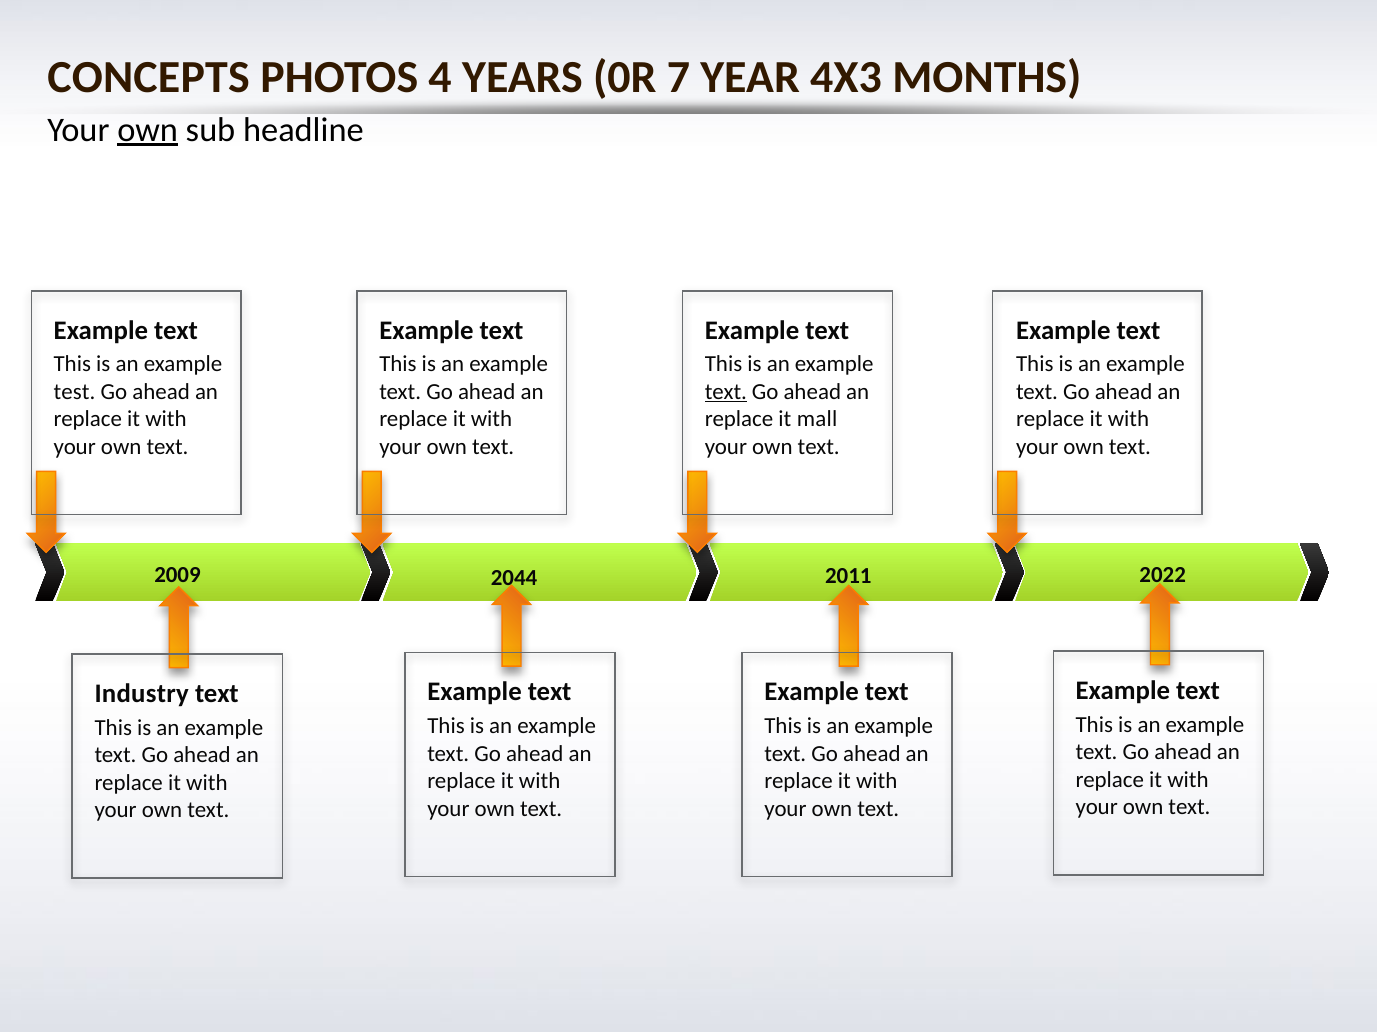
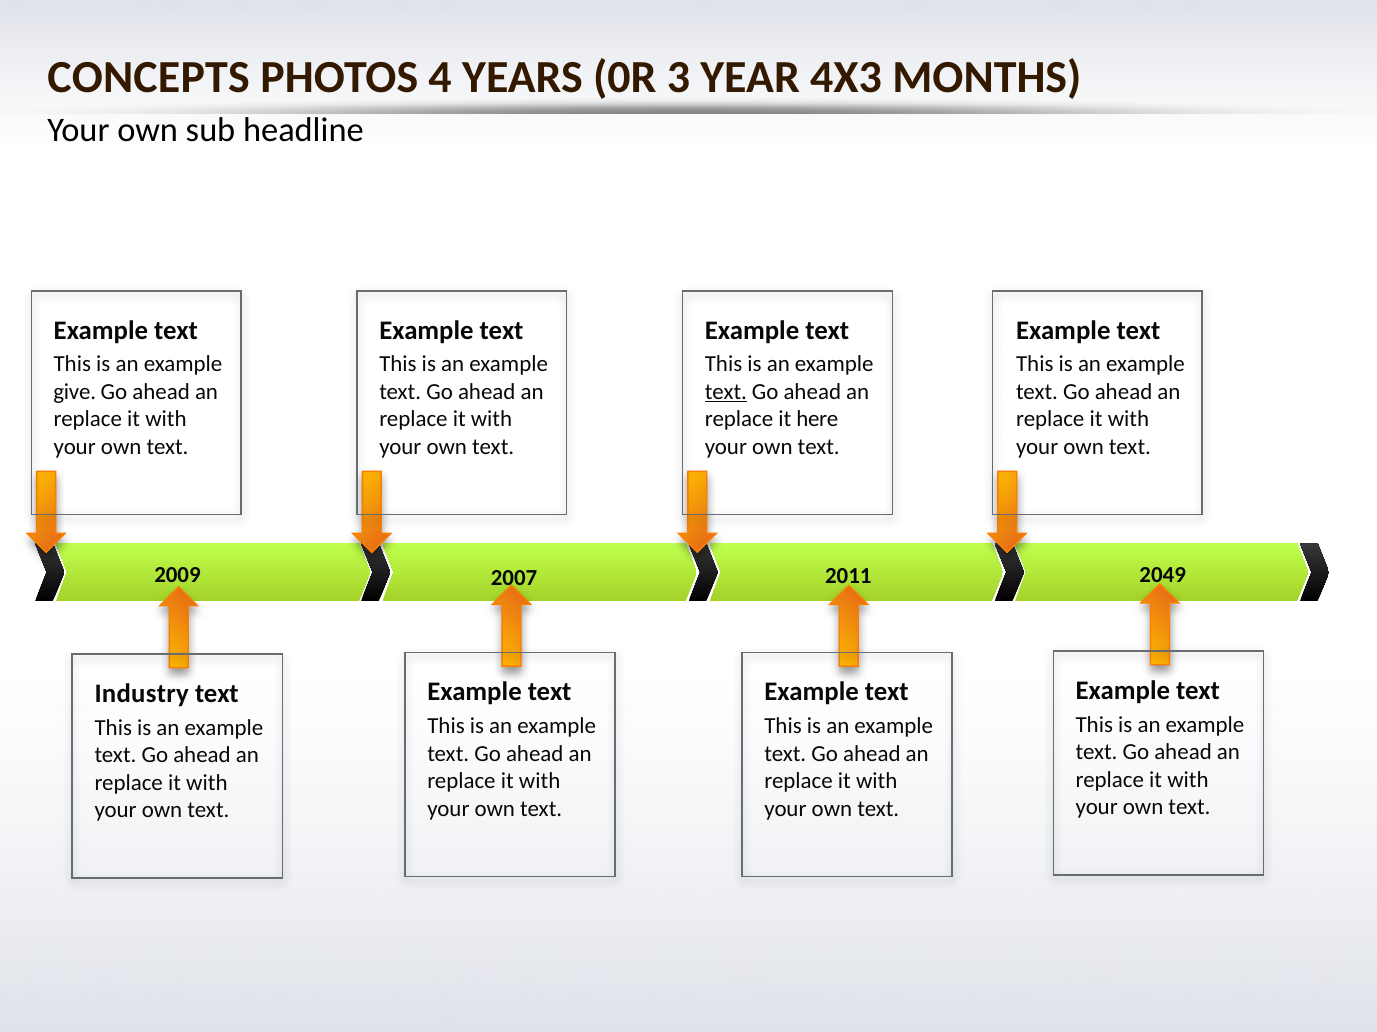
7: 7 -> 3 (678, 78)
own underline: present -> none (148, 130)
test: test -> give (75, 392)
mall: mall -> here (817, 420)
2022: 2022 -> 2049 (1163, 575)
2044: 2044 -> 2007 (514, 578)
